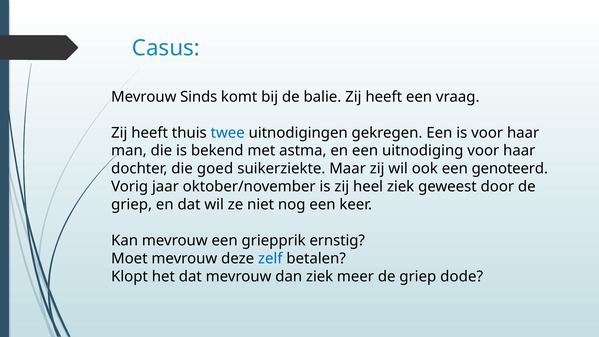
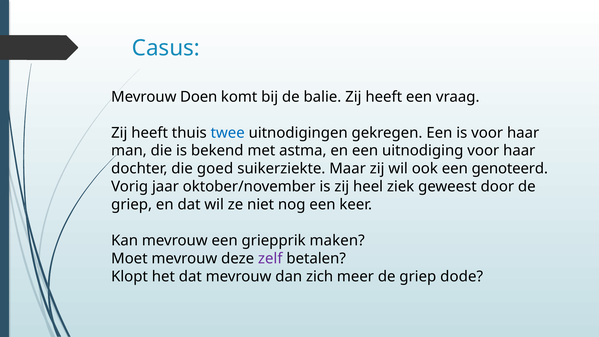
Sinds: Sinds -> Doen (199, 97)
ernstig: ernstig -> maken (337, 241)
zelf colour: blue -> purple (270, 259)
dan ziek: ziek -> zich (320, 276)
